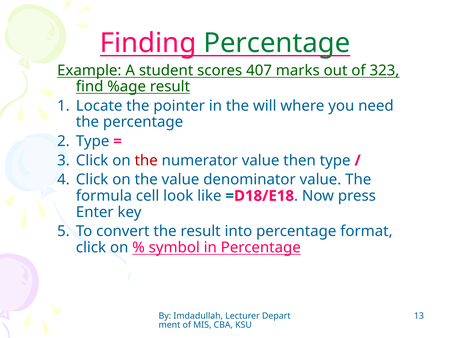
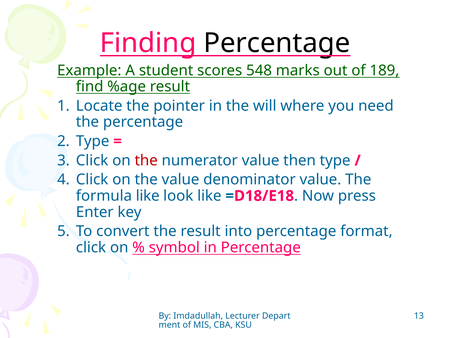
Percentage colour: green -> black (277, 43)
407: 407 -> 548 (259, 70)
323: 323 -> 189 (384, 70)
formula cell: cell -> like (148, 196)
